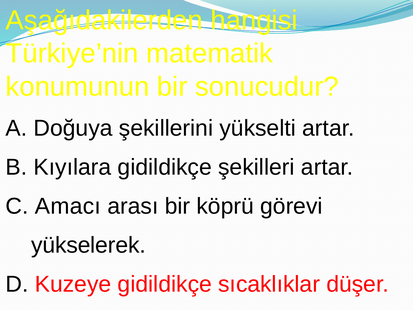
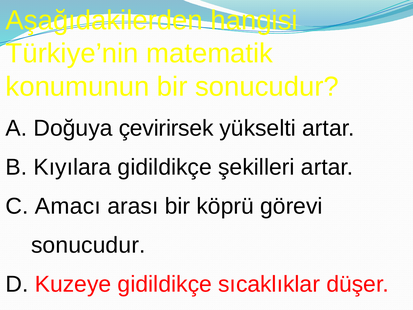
şekillerini: şekillerini -> çevirirsek (166, 128)
yükselerek: yükselerek -> sonucudur (88, 245)
